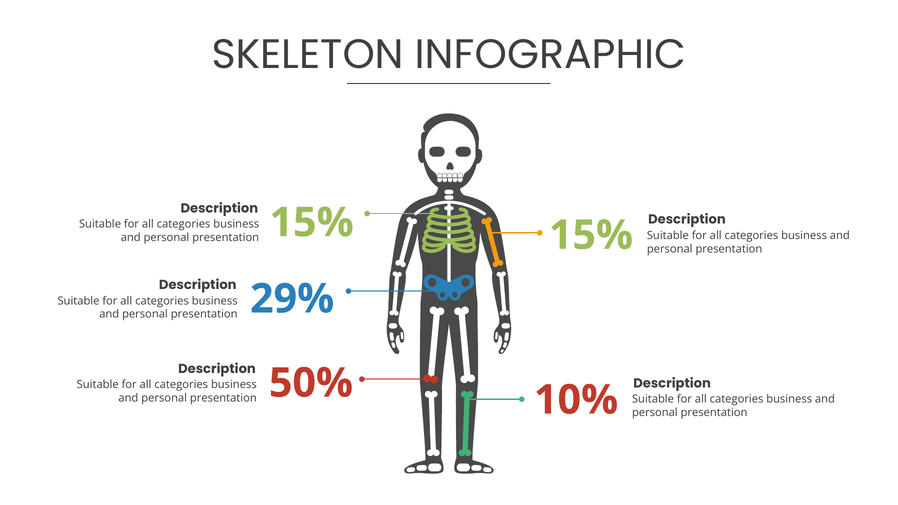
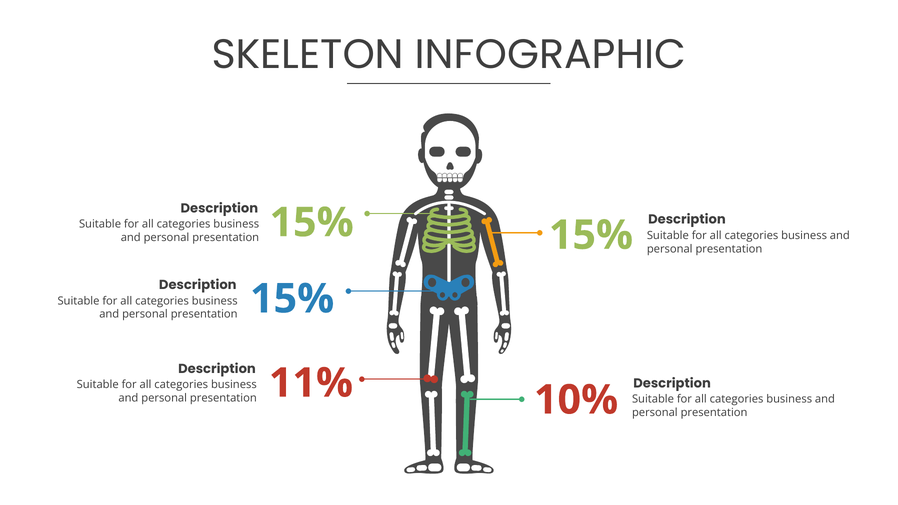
29%: 29% -> 15% (292, 299)
50%: 50% -> 11% (311, 383)
